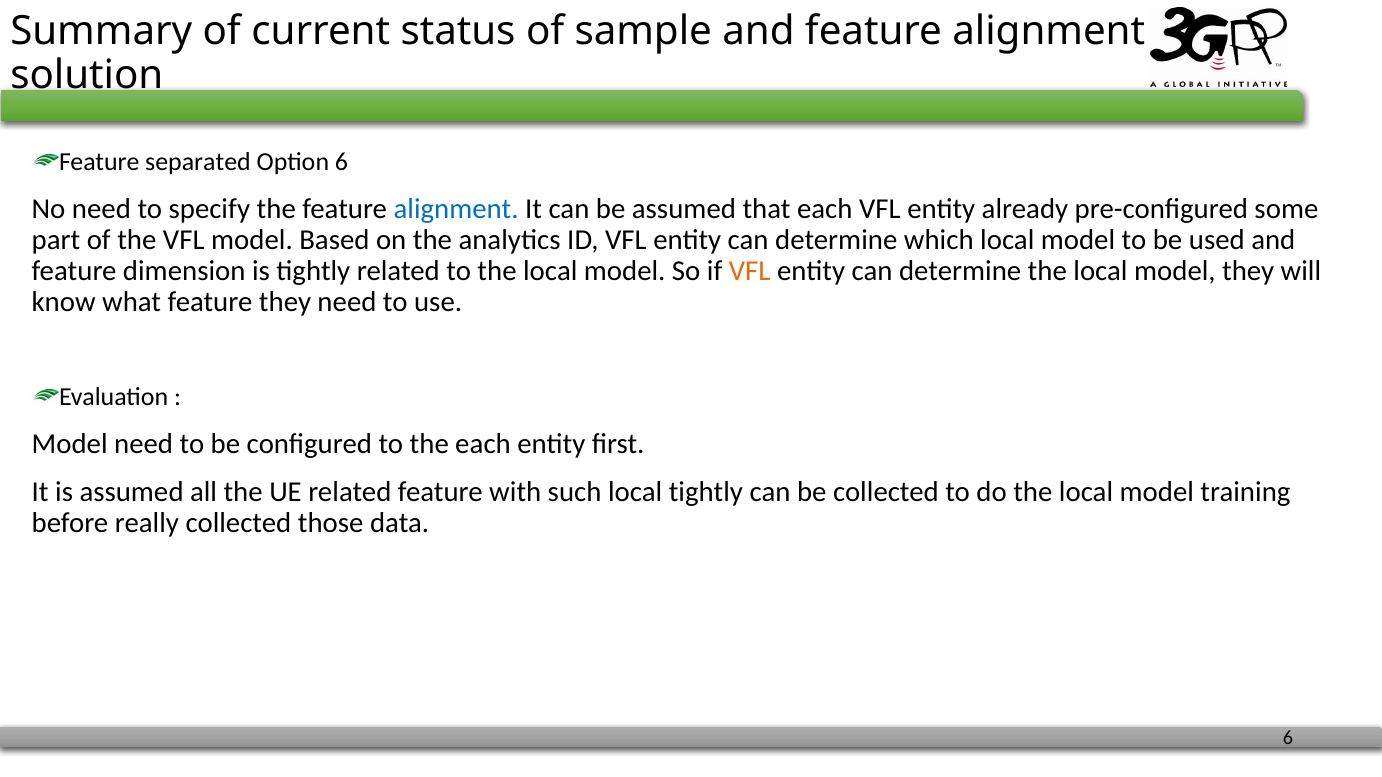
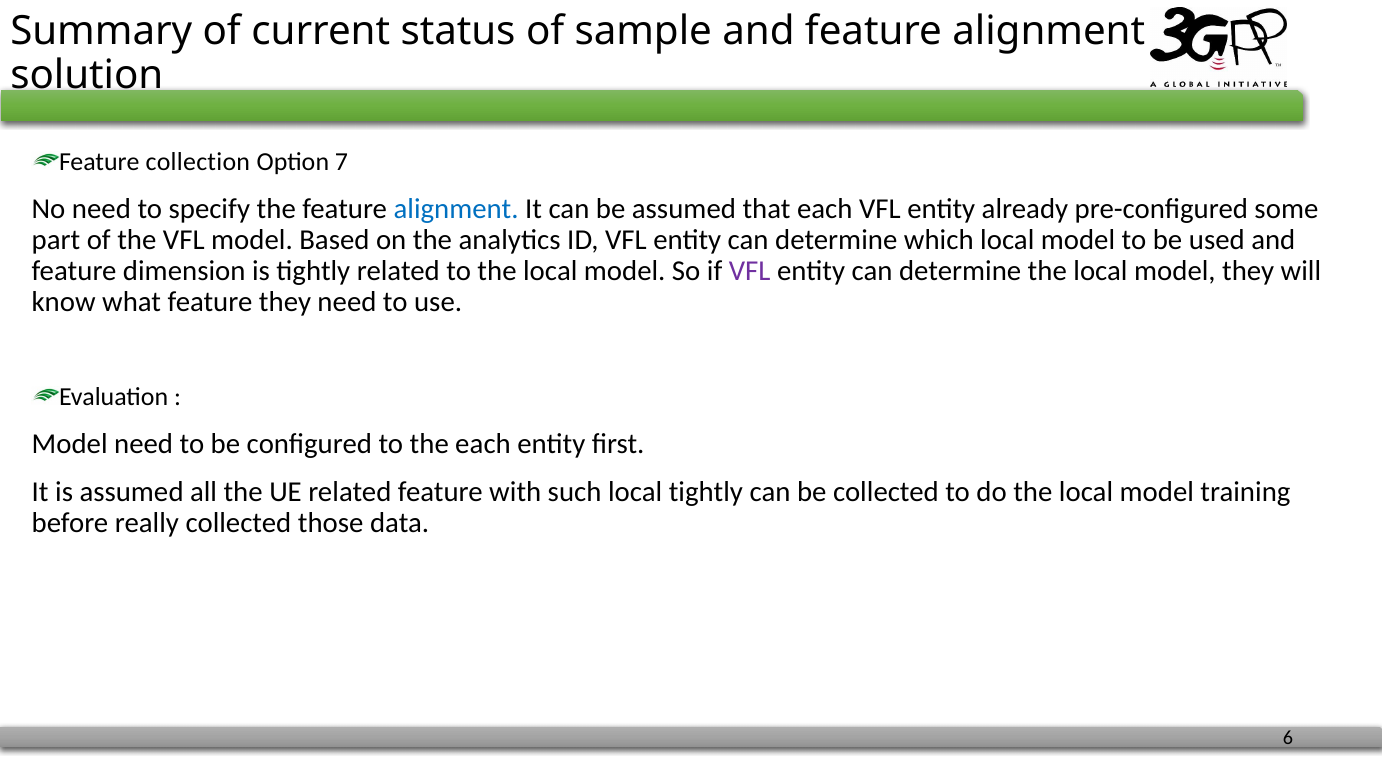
separated: separated -> collection (198, 162)
Option 6: 6 -> 7 (341, 162)
VFL colour: orange -> purple (750, 271)
